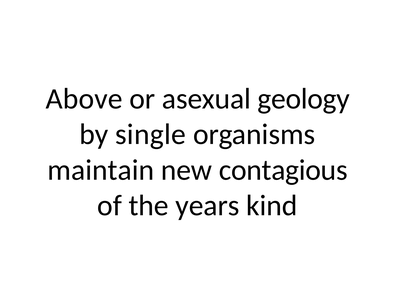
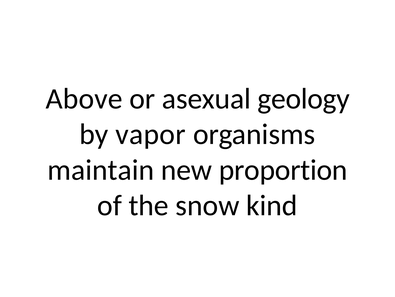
single: single -> vapor (151, 134)
contagious: contagious -> proportion (283, 170)
years: years -> snow (207, 205)
